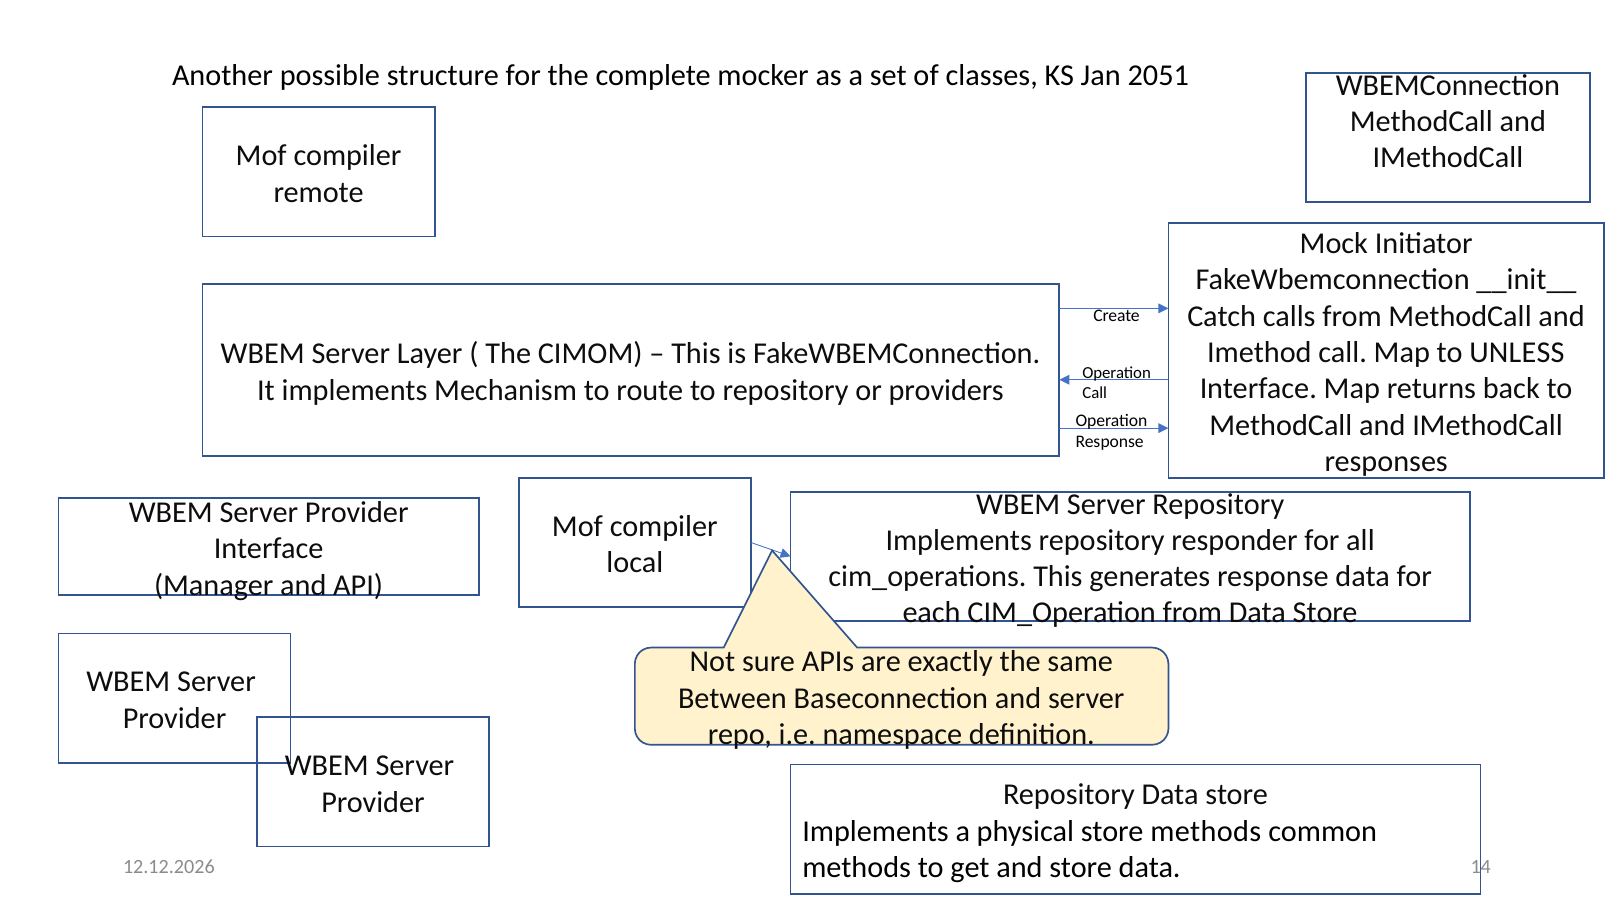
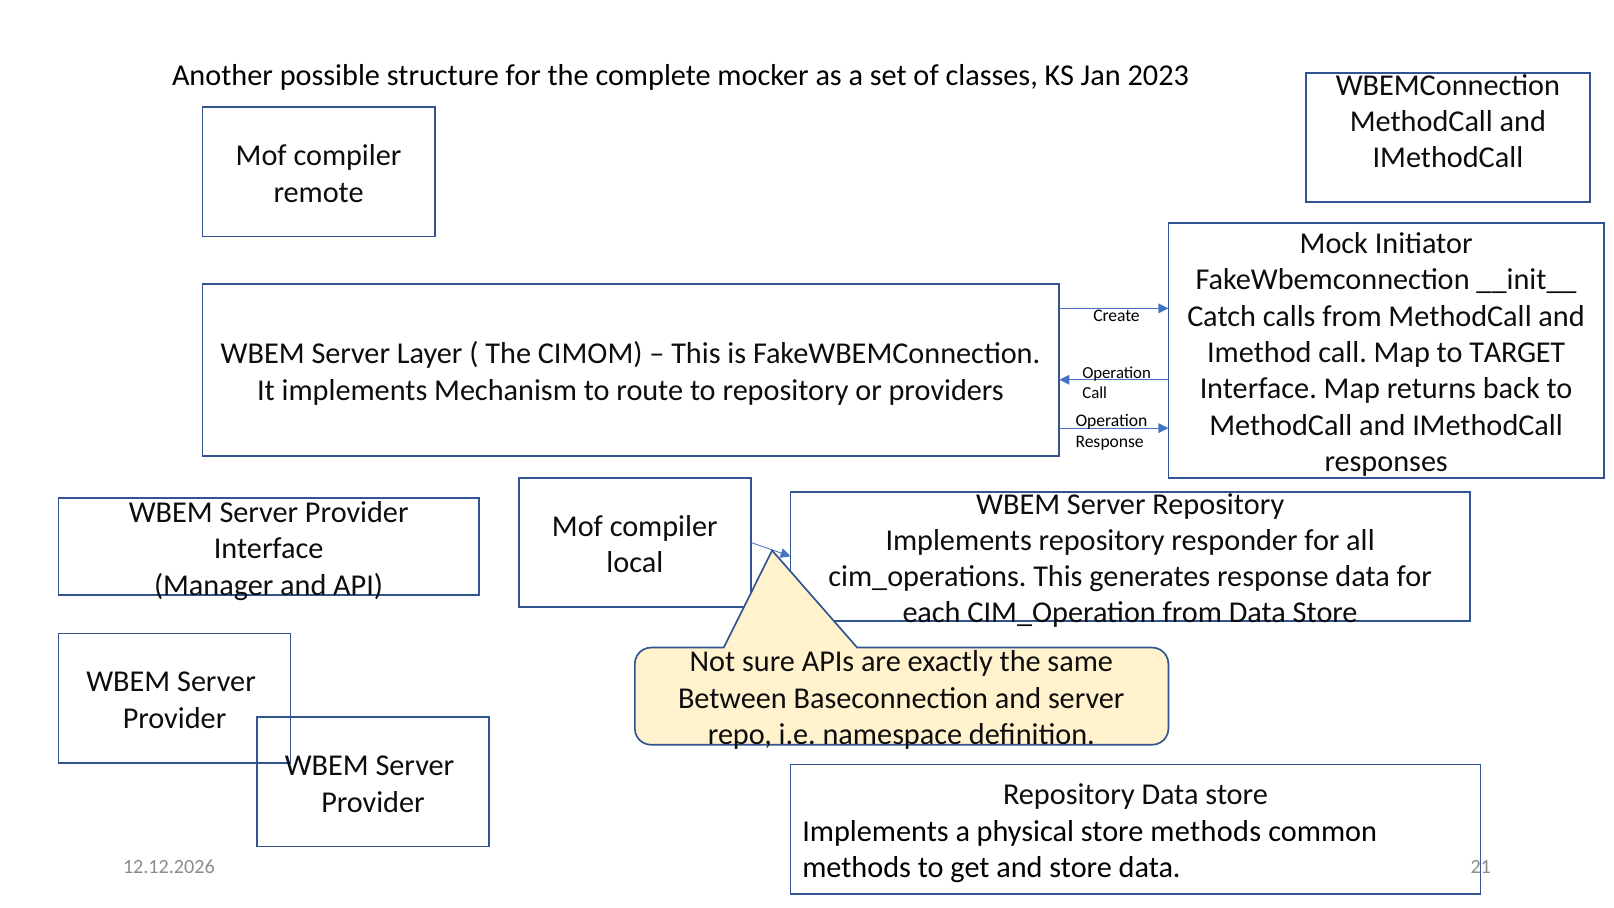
2051: 2051 -> 2023 (1158, 76)
UNLESS: UNLESS -> TARGET (1517, 352)
14: 14 -> 21 (1481, 867)
